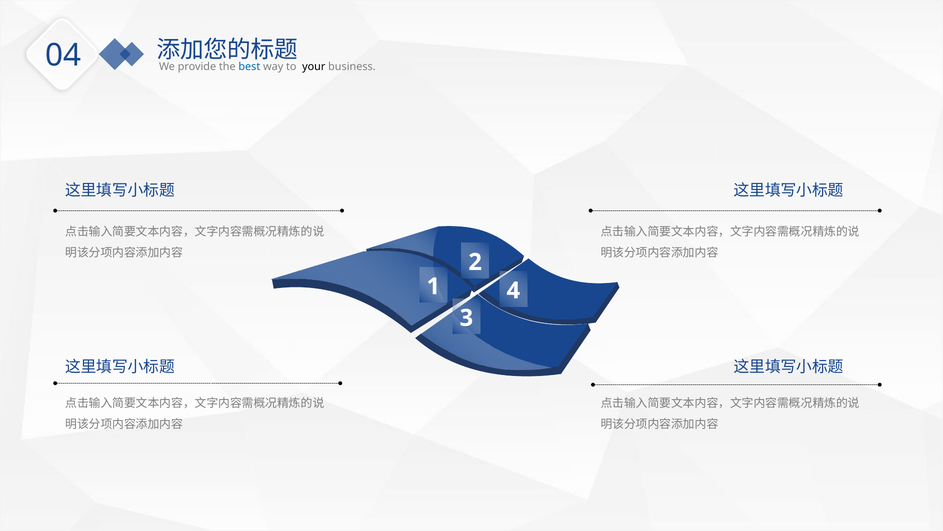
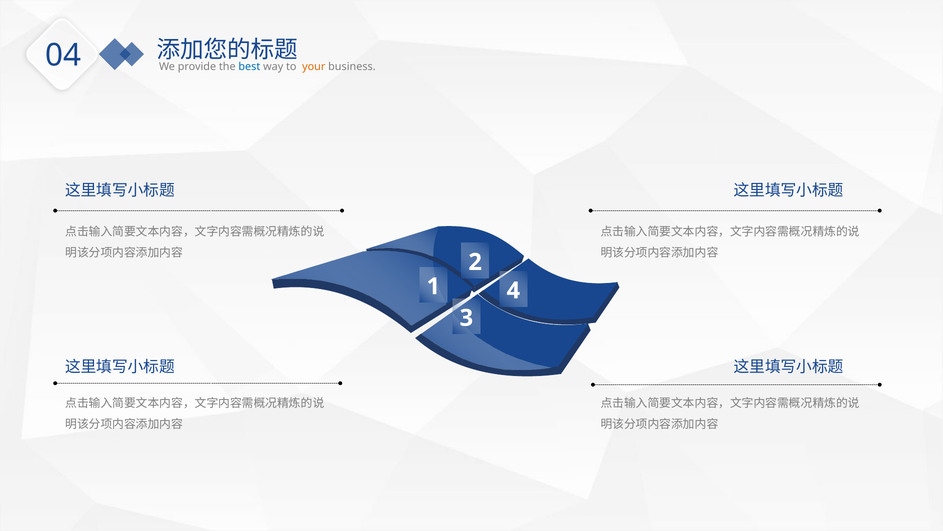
your colour: black -> orange (314, 67)
